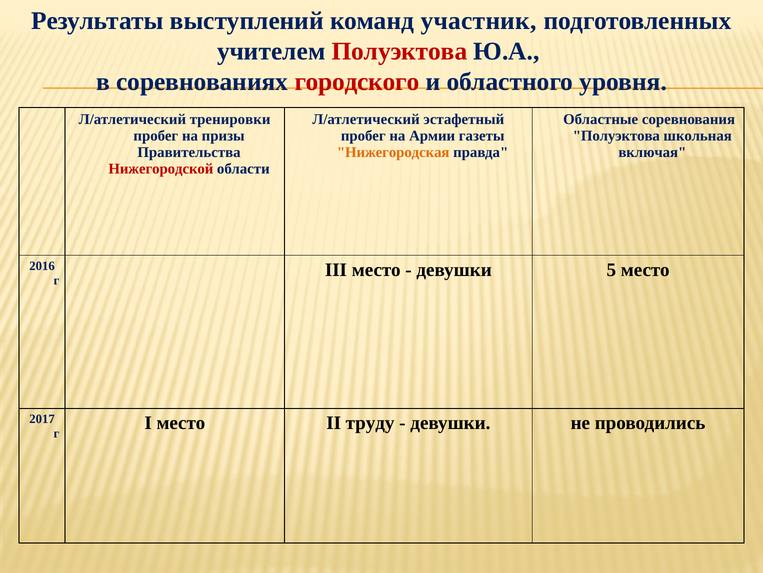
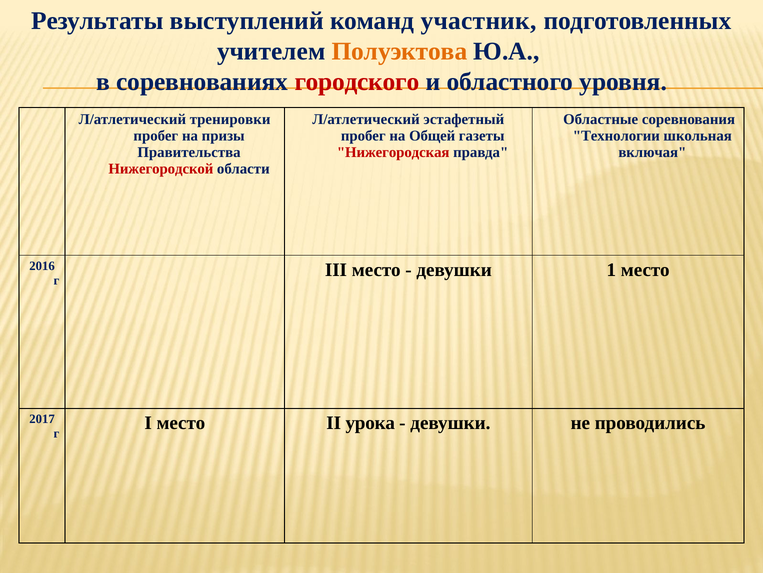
Полуэктова colour: red -> orange (399, 51)
Армии: Армии -> Общей (432, 136)
Полуэктова: Полуэктова -> Технологии (616, 136)
Нижегородская colour: orange -> red (393, 152)
5: 5 -> 1 (611, 269)
труду: труду -> урока (370, 422)
